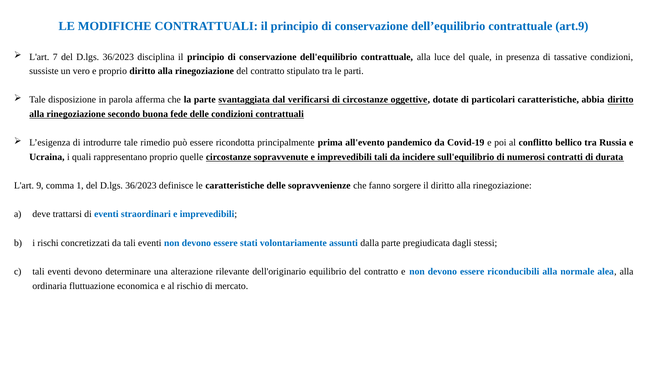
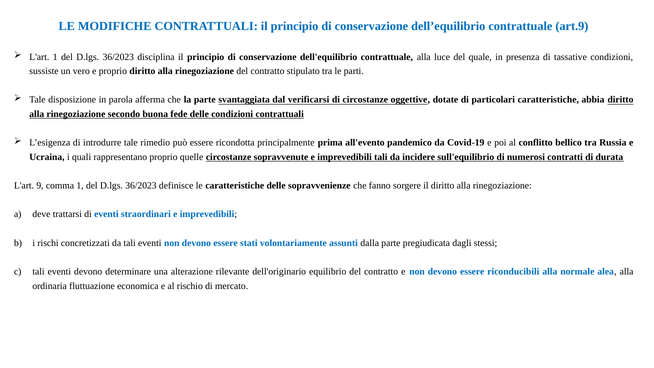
L'art 7: 7 -> 1 (55, 57)
